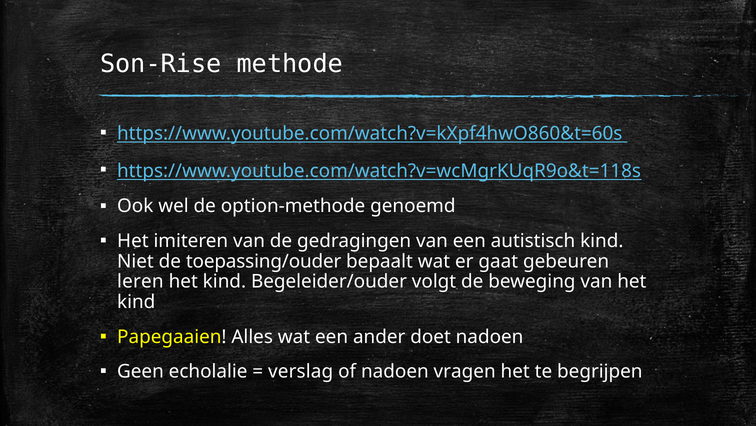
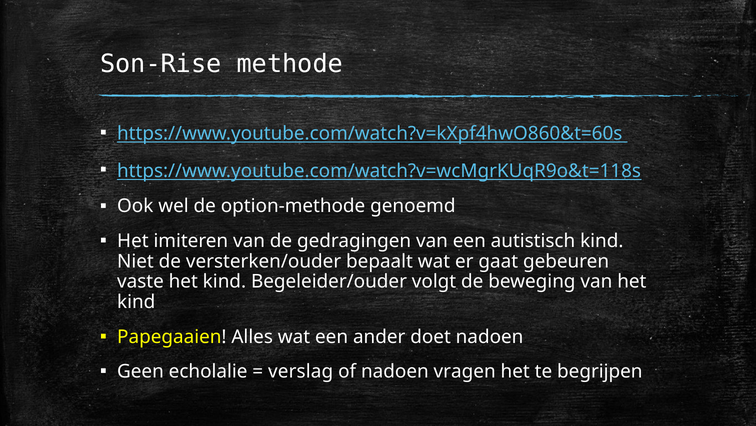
toepassing/ouder: toepassing/ouder -> versterken/ouder (264, 261)
leren: leren -> vaste (140, 281)
